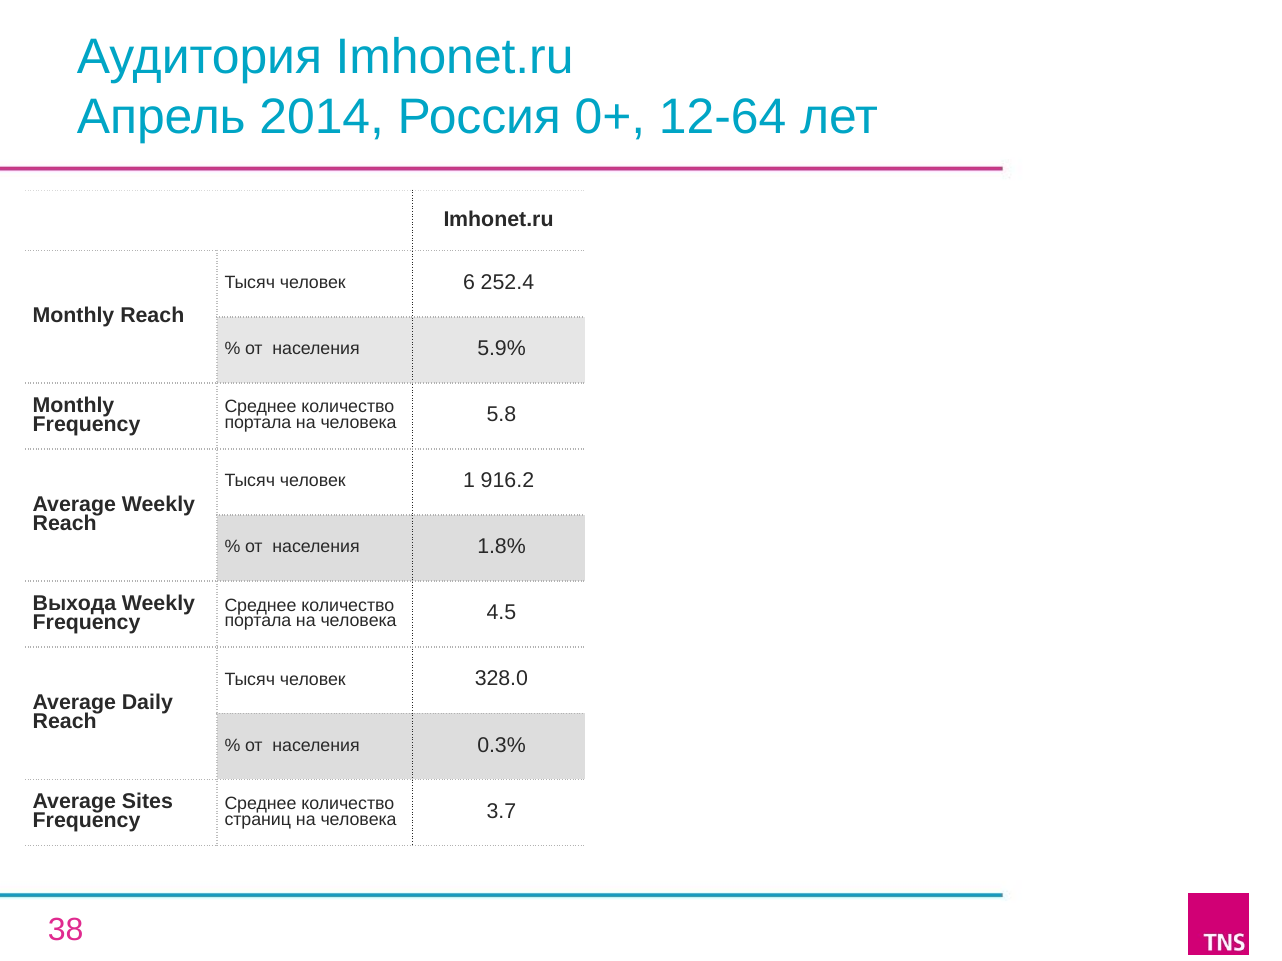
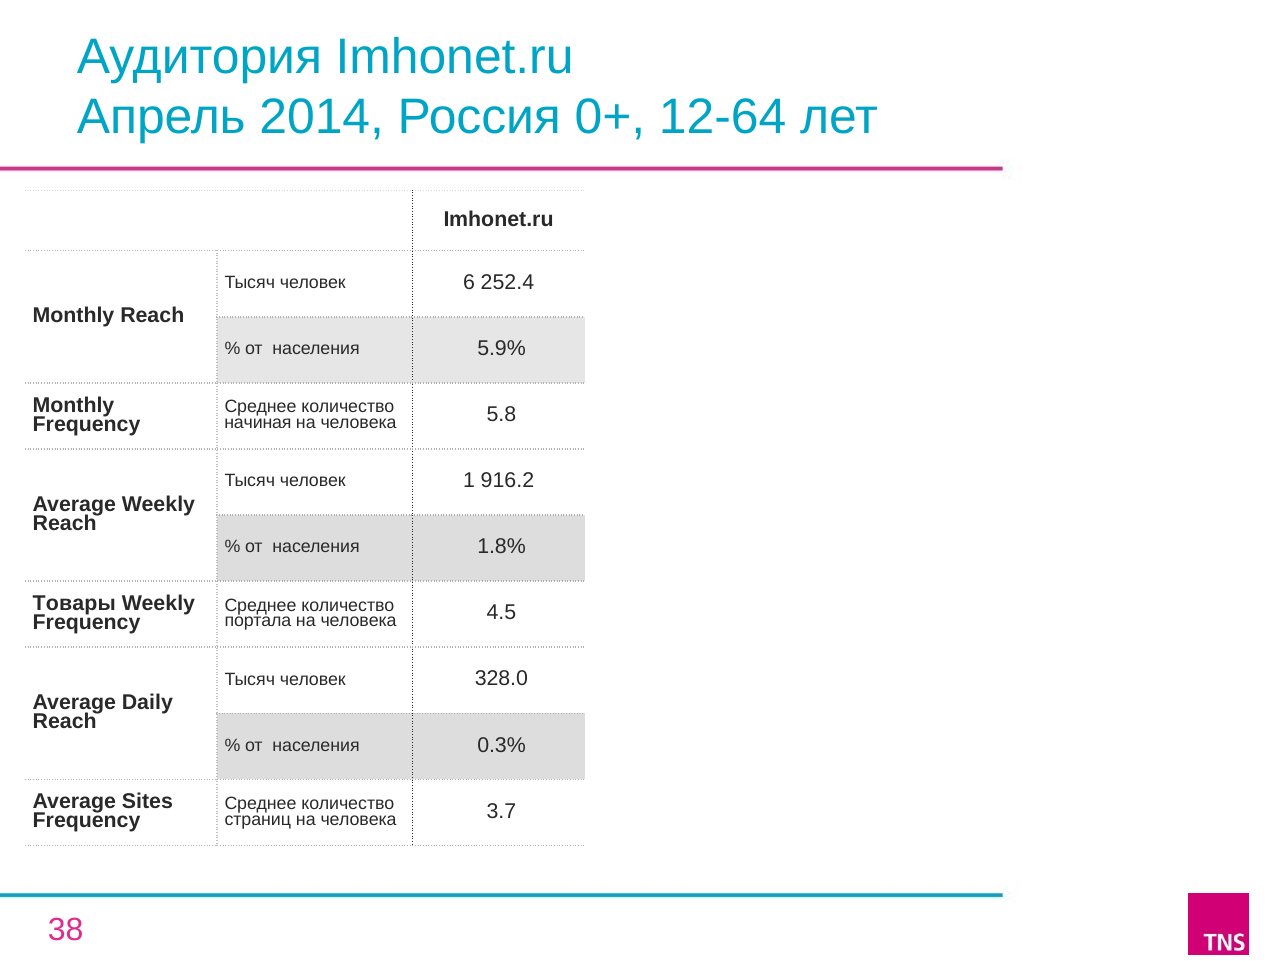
портала: портала -> начиная (258, 423)
Выхода: Выхода -> Товары (74, 604)
